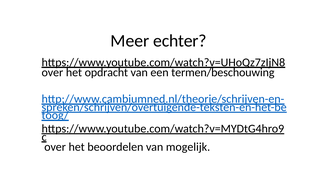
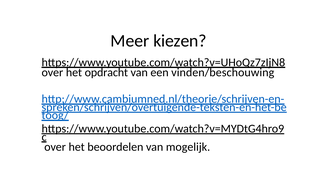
echter: echter -> kiezen (180, 41)
termen/beschouwing: termen/beschouwing -> vinden/beschouwing (223, 73)
